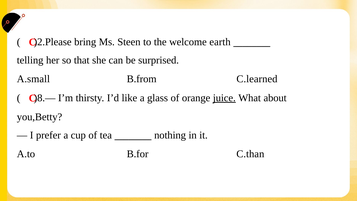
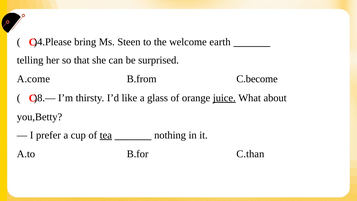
)2.Please: )2.Please -> )4.Please (53, 42)
A.small: A.small -> A.come (33, 79)
C.learned: C.learned -> C.become (257, 79)
tea underline: none -> present (106, 135)
